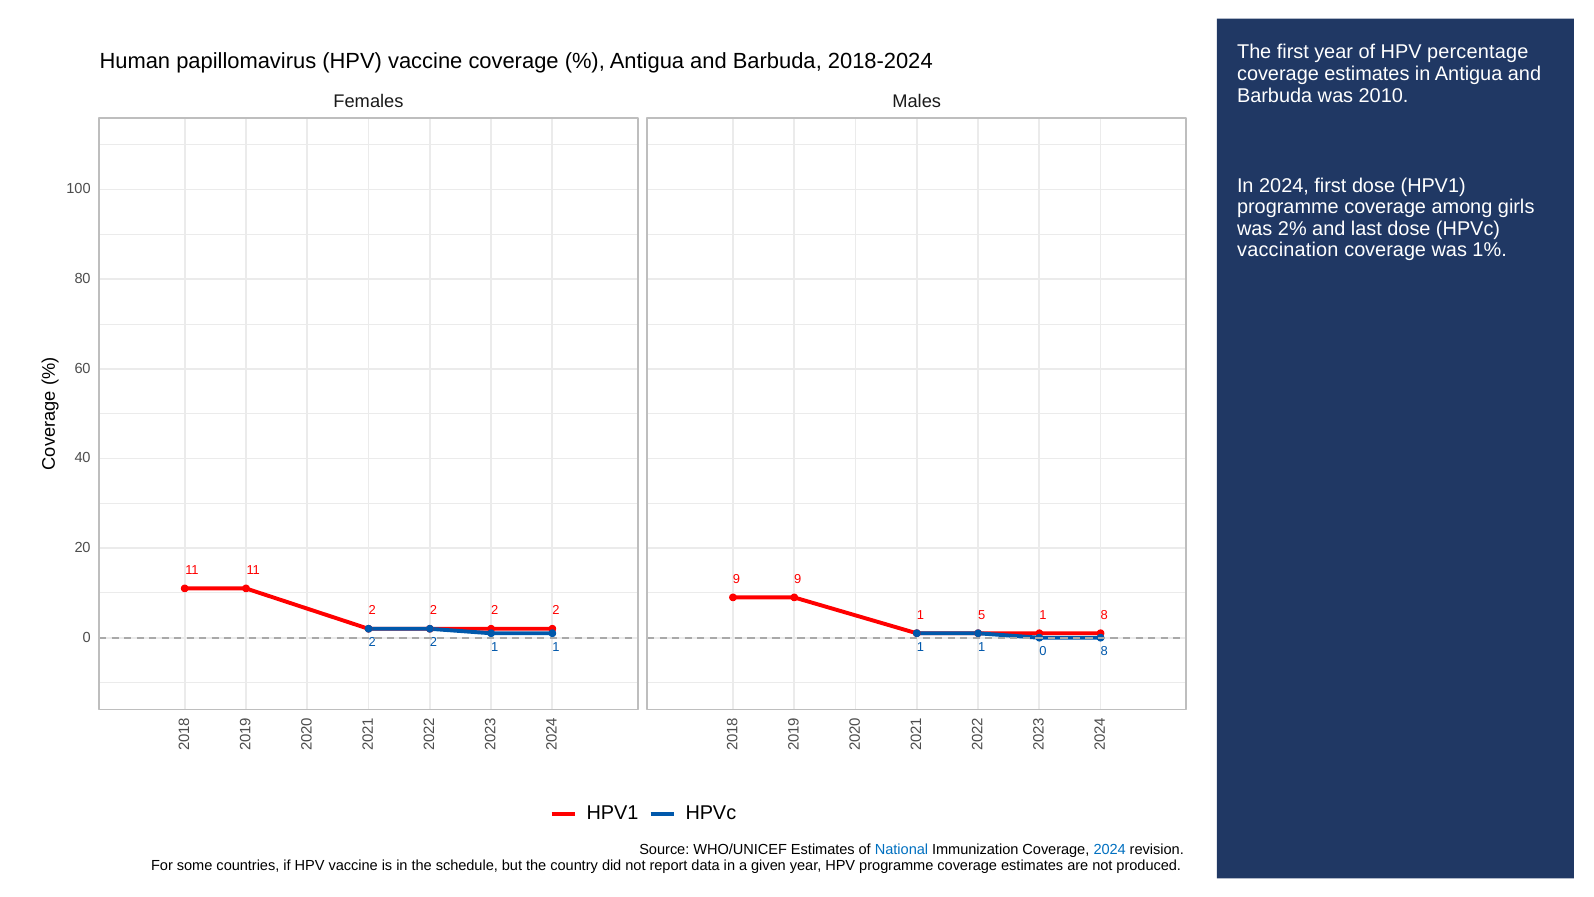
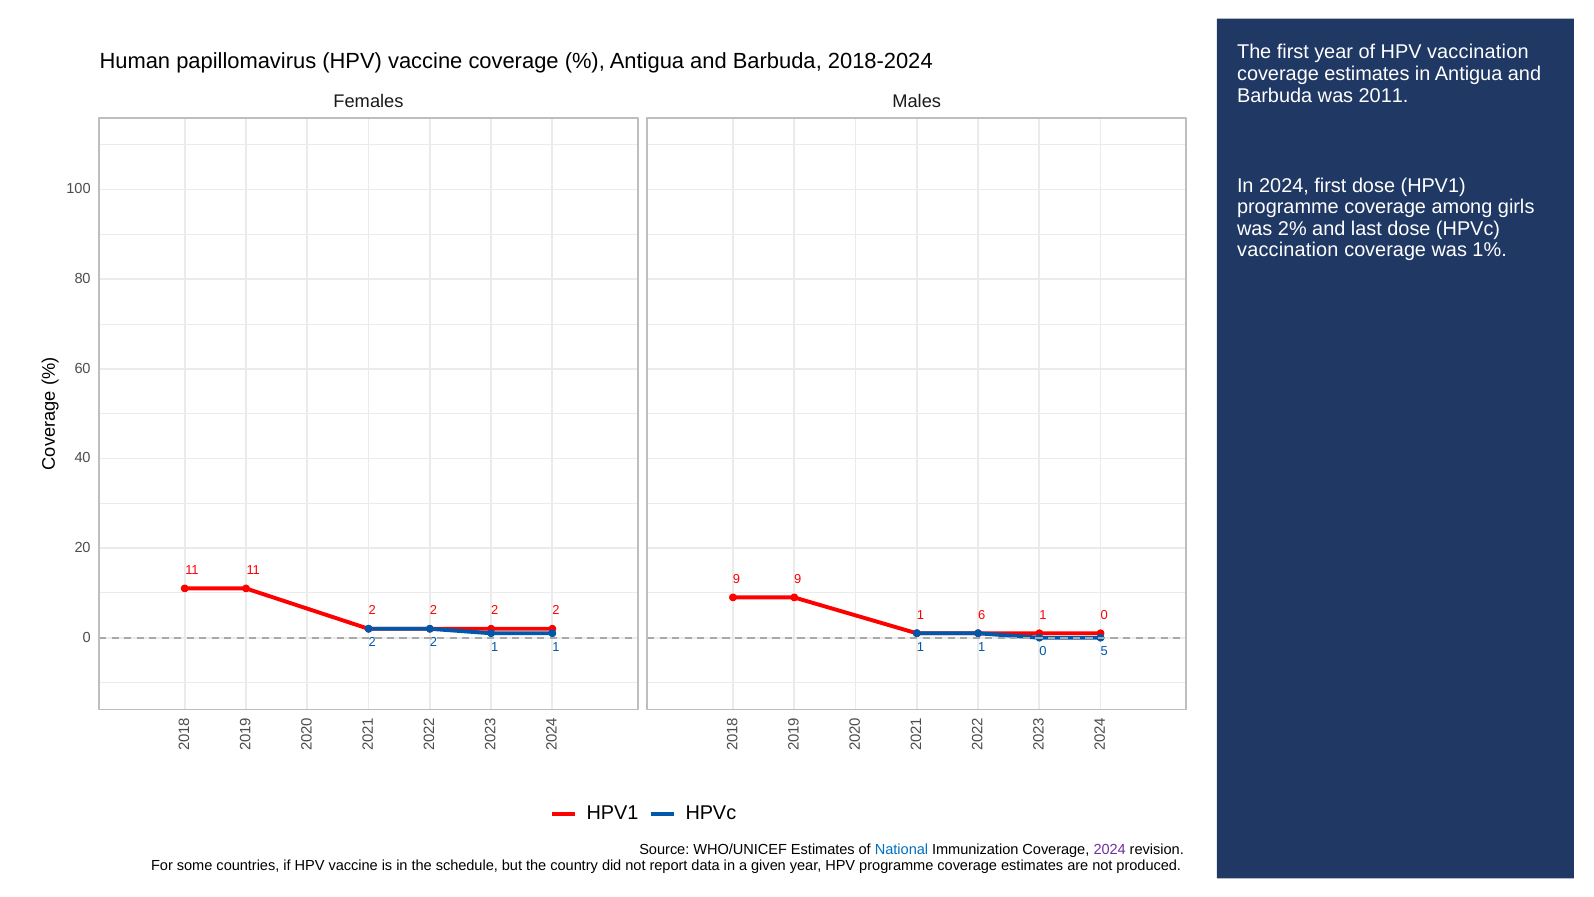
HPV percentage: percentage -> vaccination (1478, 52)
2010: 2010 -> 2011 (1384, 95)
5: 5 -> 6 (982, 615)
8: 8 -> 0 (1104, 615)
0 8: 8 -> 5 (1104, 651)
2024 colour: blue -> purple (1110, 849)
